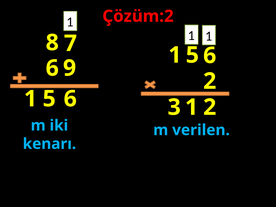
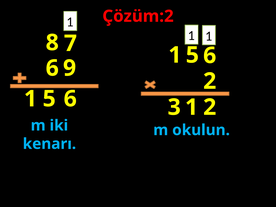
verilen: verilen -> okulun (201, 130)
